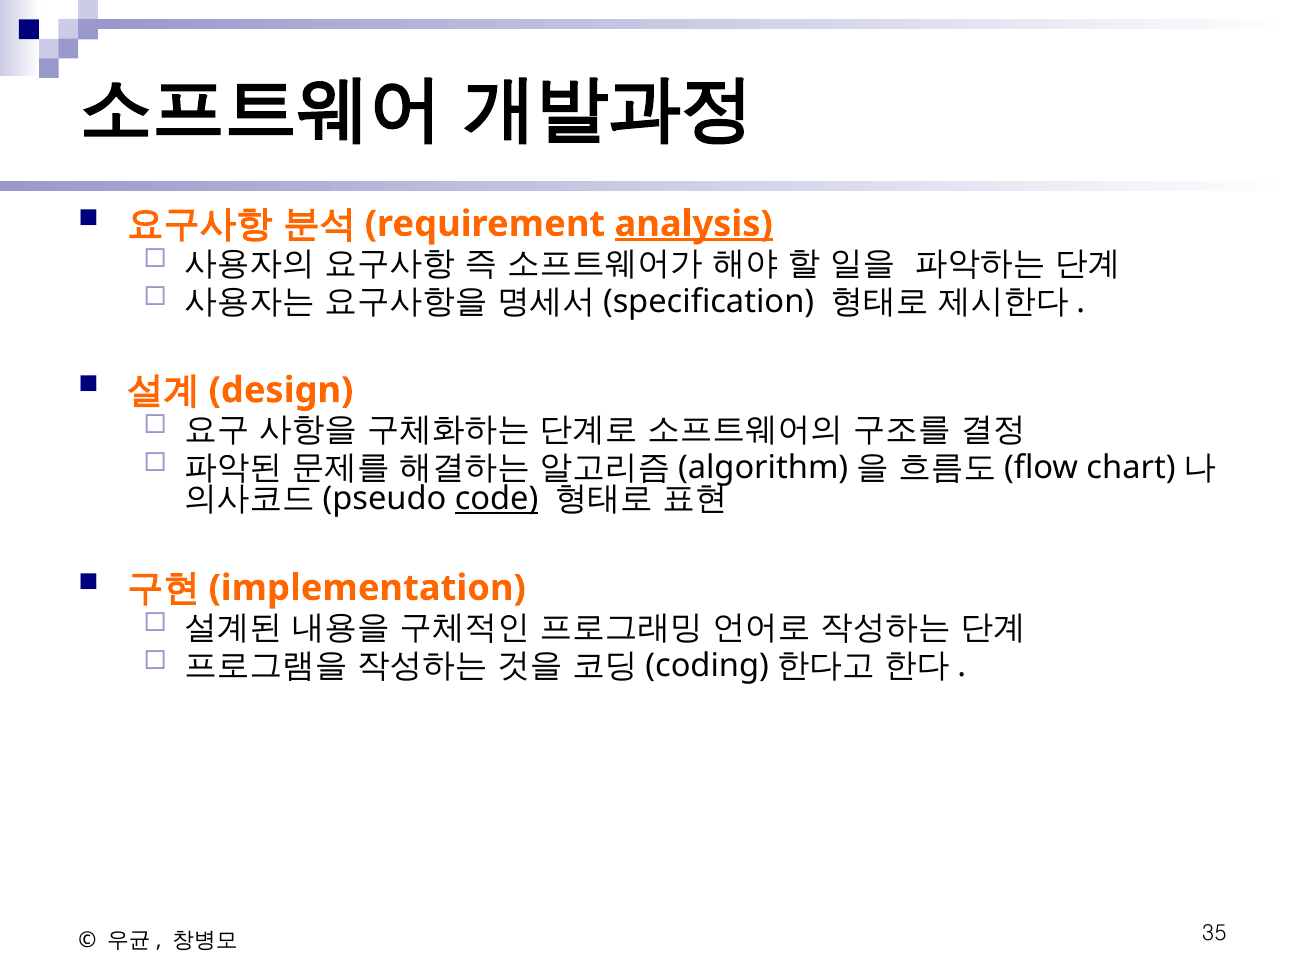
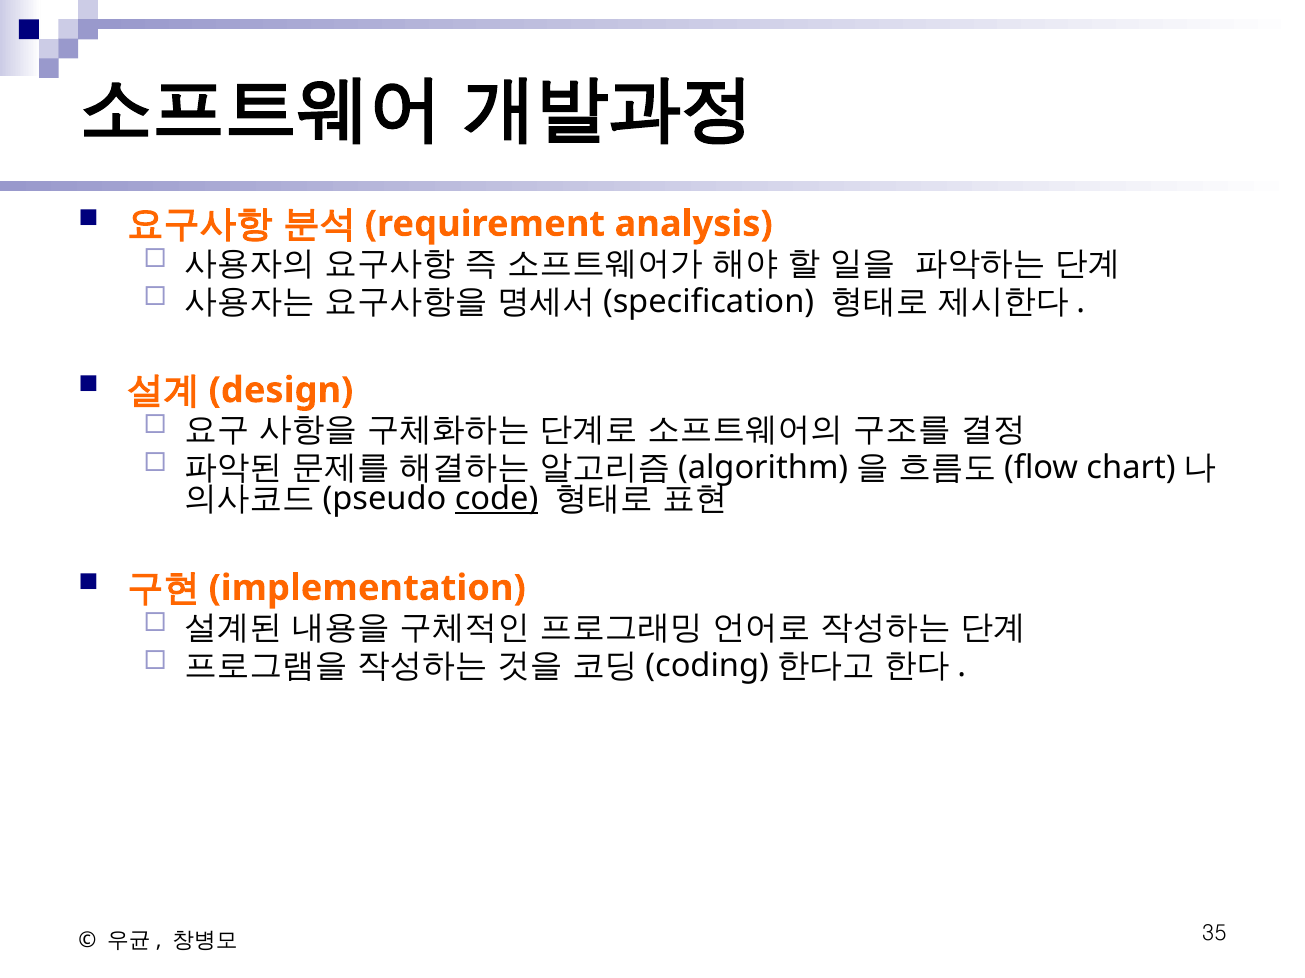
analysis underline: present -> none (694, 224)
